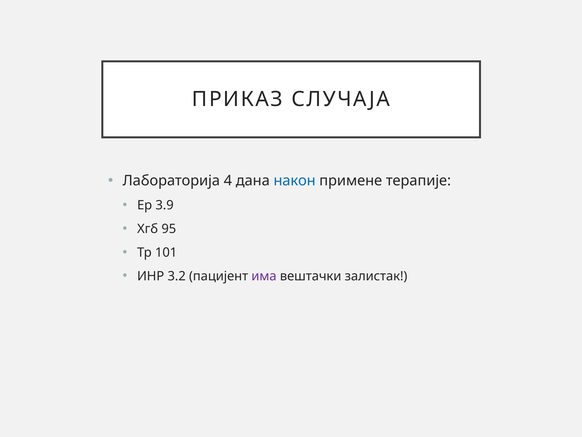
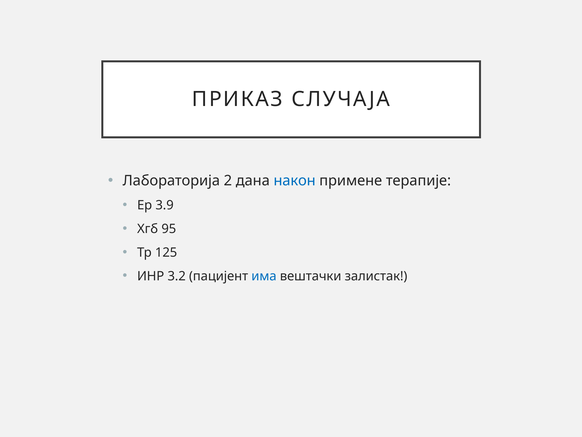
4: 4 -> 2 (228, 181)
101: 101 -> 125 (166, 252)
има colour: purple -> blue (264, 276)
